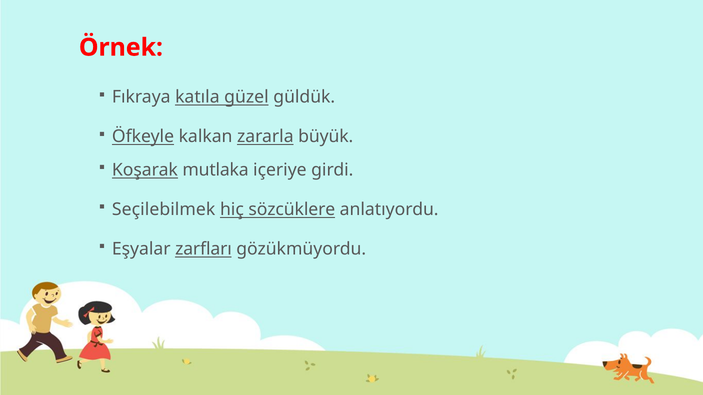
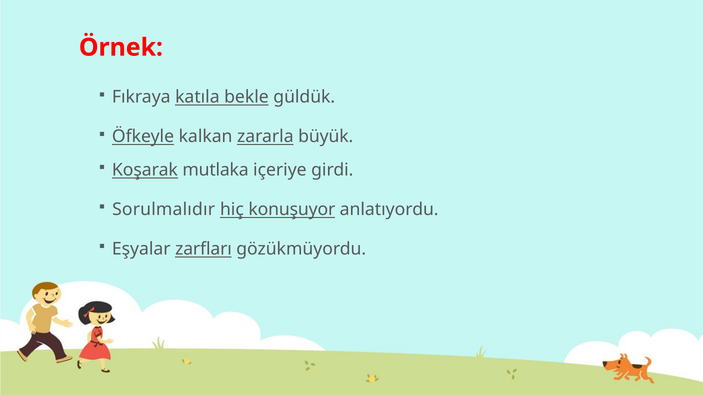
güzel: güzel -> bekle (246, 97)
Seçilebilmek: Seçilebilmek -> Sorulmalıdır (164, 210)
sözcüklere: sözcüklere -> konuşuyor (292, 210)
